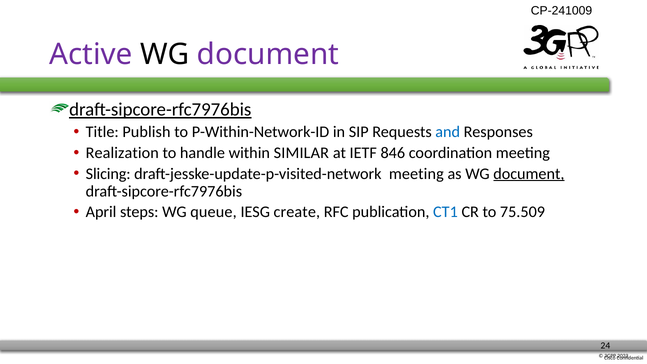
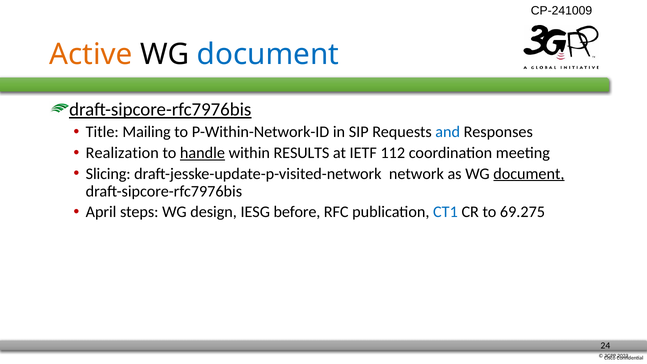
Active colour: purple -> orange (91, 54)
document colour: purple -> blue (268, 54)
Publish: Publish -> Mailing (147, 132)
handle underline: none -> present (202, 153)
SIMILAR: SIMILAR -> RESULTS (301, 153)
846: 846 -> 112 (393, 153)
draft-jesske-update-p-visited-network meeting: meeting -> network (416, 174)
queue: queue -> design (214, 212)
create: create -> before (297, 212)
75.509: 75.509 -> 69.275 (523, 212)
